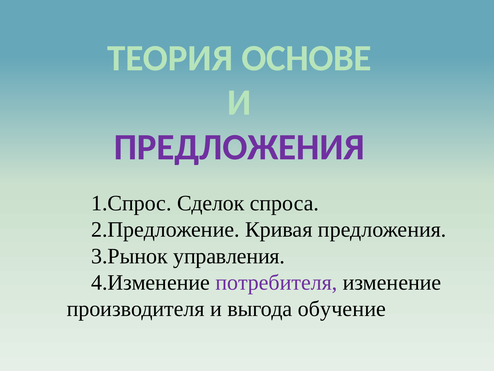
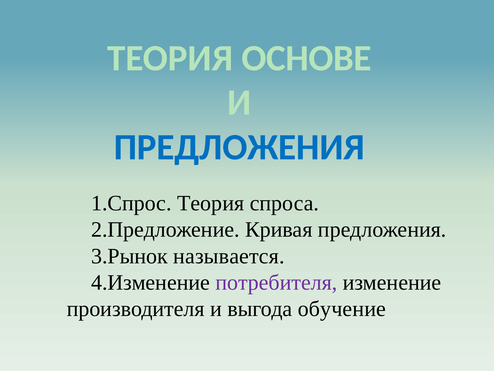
ПРЕДЛОЖЕНИЯ colour: purple -> blue (239, 147)
Сделок: Сделок -> Теория (211, 203)
управления: управления -> называется (229, 256)
